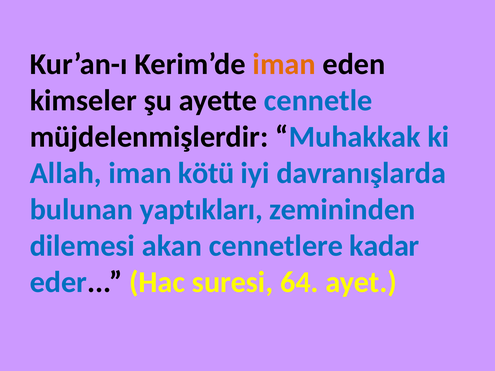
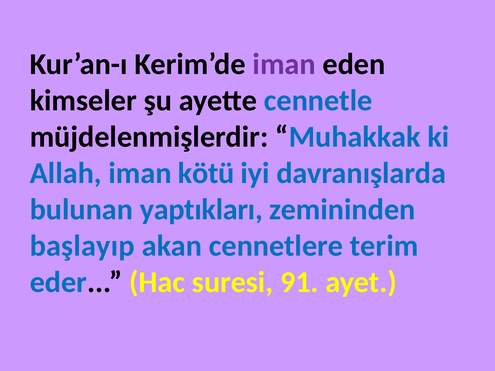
iman colour: orange -> purple (284, 64)
dilemesi: dilemesi -> başlayıp (82, 246)
kadar: kadar -> terim (384, 246)
64: 64 -> 91 (299, 282)
